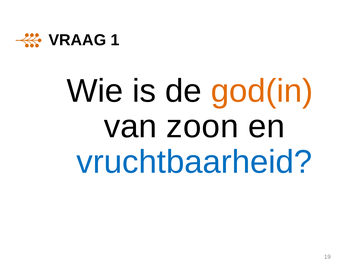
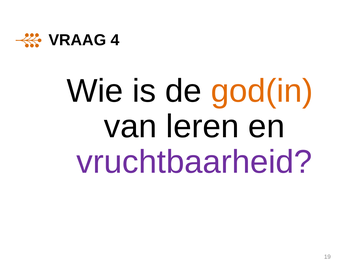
1: 1 -> 4 (115, 40)
zoon: zoon -> leren (203, 127)
vruchtbaarheid colour: blue -> purple (194, 162)
